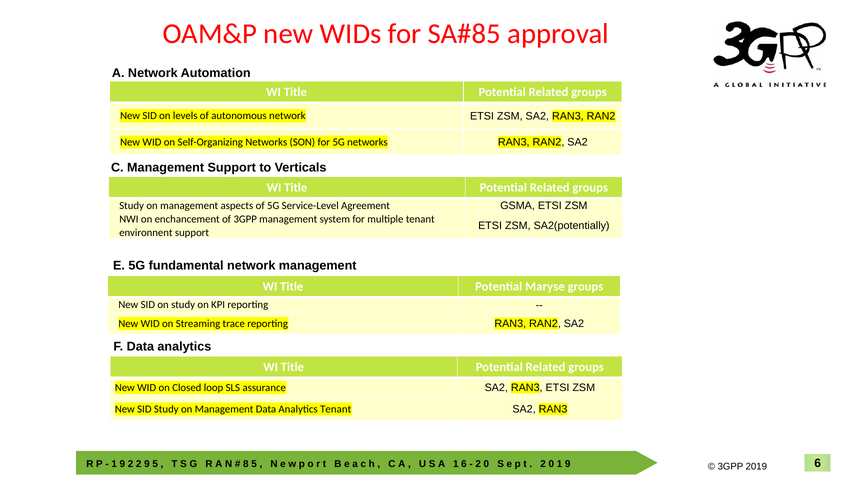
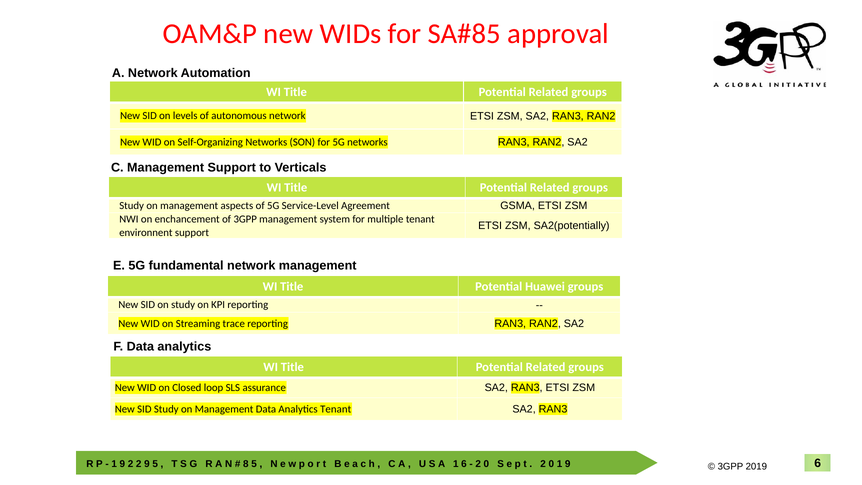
Maryse: Maryse -> Huawei (545, 287)
